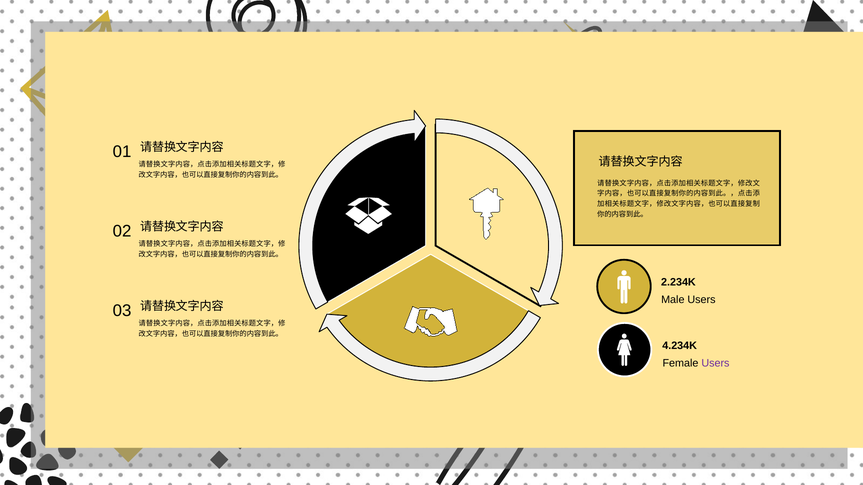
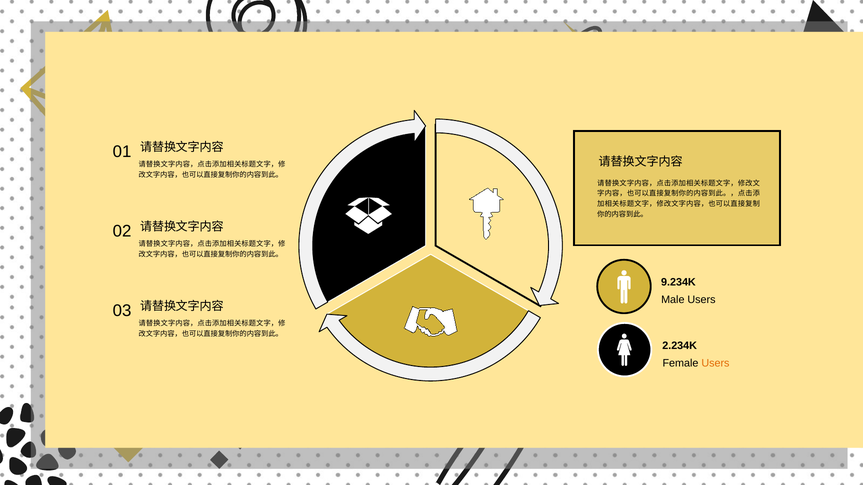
2.234K: 2.234K -> 9.234K (678, 283)
4.234K: 4.234K -> 2.234K (680, 346)
Users colour: purple -> orange (715, 363)
